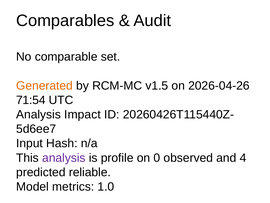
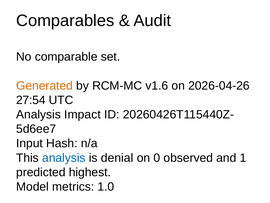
v1.5: v1.5 -> v1.6 (157, 85)
71:54: 71:54 -> 27:54 (31, 100)
analysis colour: purple -> blue (64, 157)
profile: profile -> denial (117, 157)
4: 4 -> 1 (243, 157)
reliable: reliable -> highest (90, 172)
